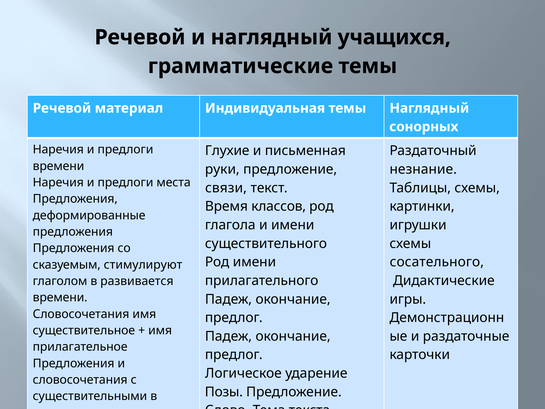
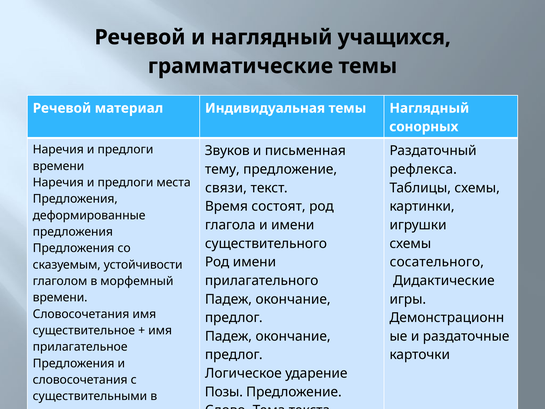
Глухие: Глухие -> Звуков (227, 151)
руки: руки -> тему (222, 169)
незнание: незнание -> рефлекса (423, 169)
классов: классов -> состоят (279, 206)
стимулируют: стимулируют -> устойчивости (143, 265)
развивается: развивается -> морфемный (137, 281)
